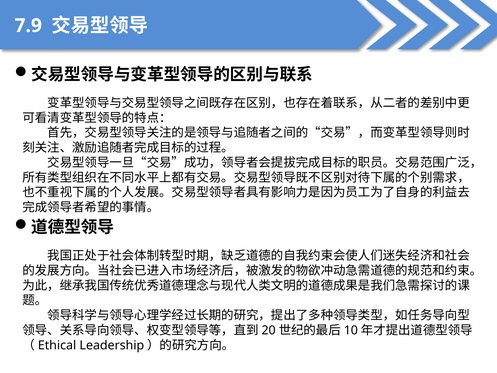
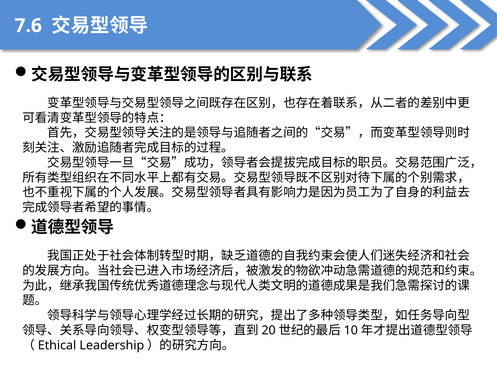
7.9: 7.9 -> 7.6 (28, 26)
